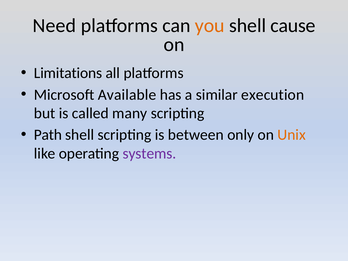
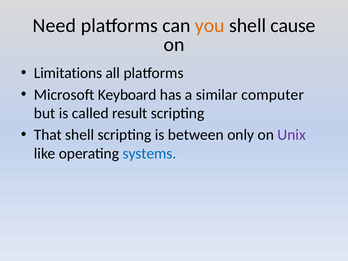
Available: Available -> Keyboard (127, 95)
execution: execution -> computer (273, 95)
many: many -> result (130, 113)
Path: Path -> That (48, 135)
Unix colour: orange -> purple (292, 135)
systems colour: purple -> blue (149, 153)
